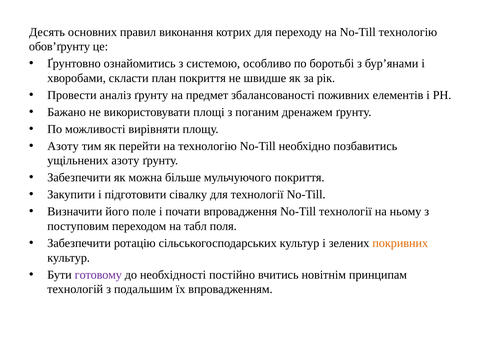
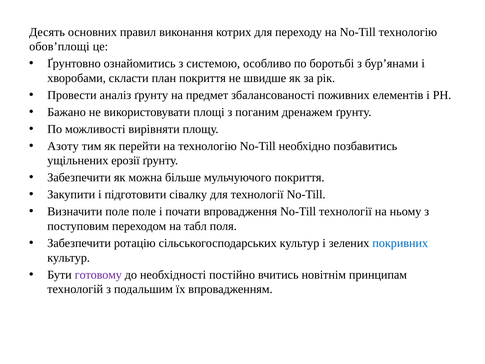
обов’ґрунту: обов’ґрунту -> обов’площі (59, 47)
ущільнених азоту: азоту -> ерозії (126, 161)
Визначити його: його -> поле (117, 211)
покривних colour: orange -> blue (400, 243)
